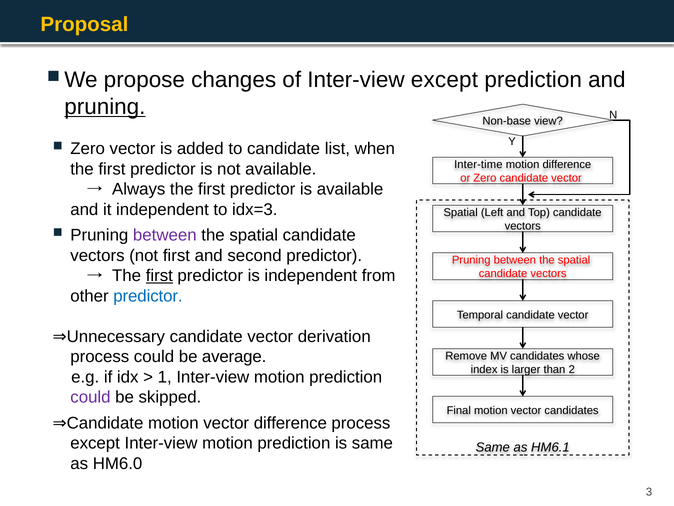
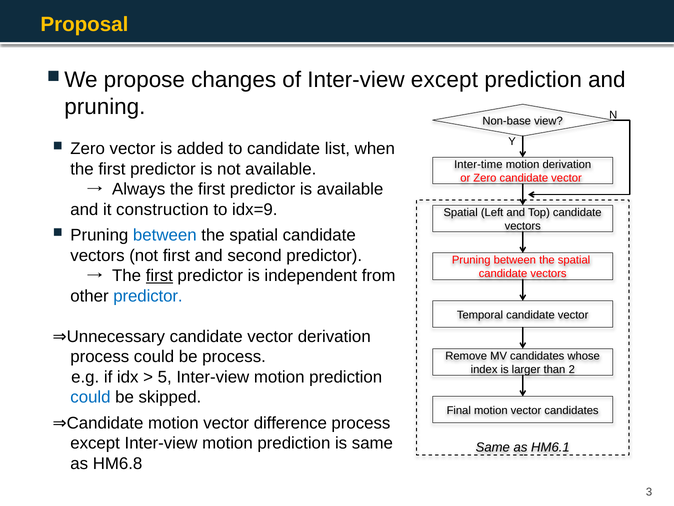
pruning underline: present -> none (105, 107)
motion difference: difference -> derivation (567, 165)
it independent: independent -> construction (162, 209)
idx=3: idx=3 -> idx=9 (255, 209)
between colour: purple -> blue (165, 235)
be average: average -> process (234, 356)
1: 1 -> 5 (165, 377)
could colour: purple -> blue (90, 397)
HM6.0: HM6.0 -> HM6.8 (118, 463)
